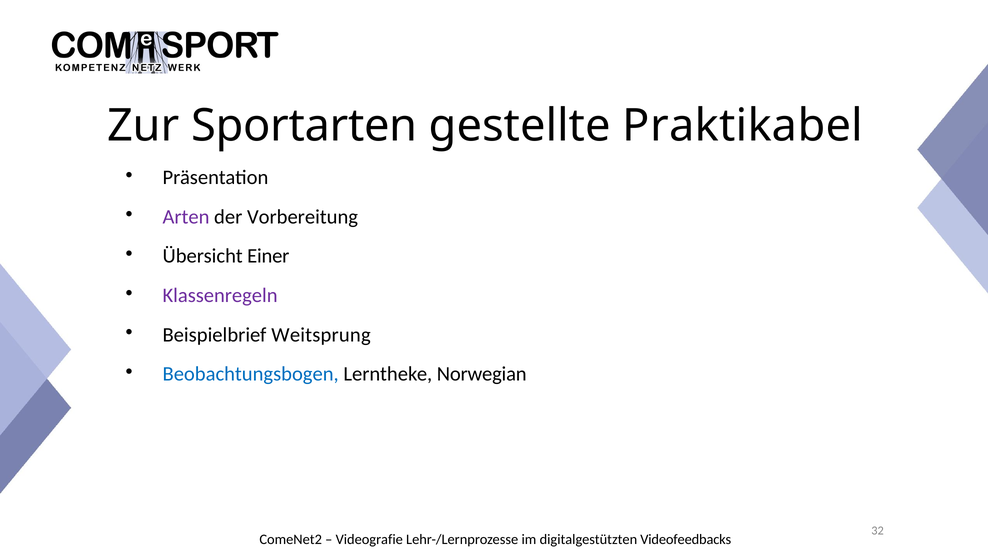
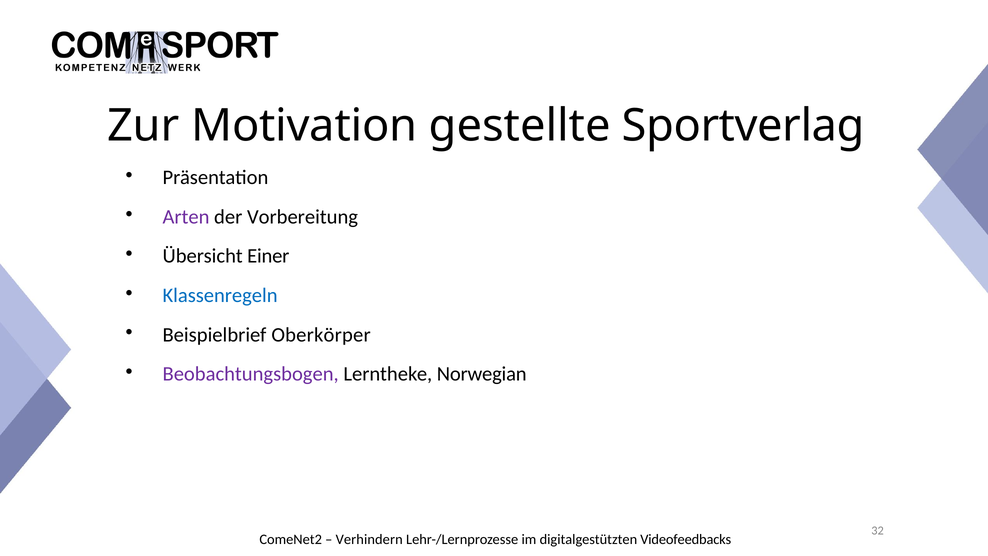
Sportarten: Sportarten -> Motivation (304, 125)
Praktikabel: Praktikabel -> Sportverlag (743, 125)
Klassenregeln colour: purple -> blue (220, 295)
Weitsprung: Weitsprung -> Oberkörper (321, 335)
Beobachtungsbogen colour: blue -> purple (251, 374)
Videografie: Videografie -> Verhindern (369, 539)
